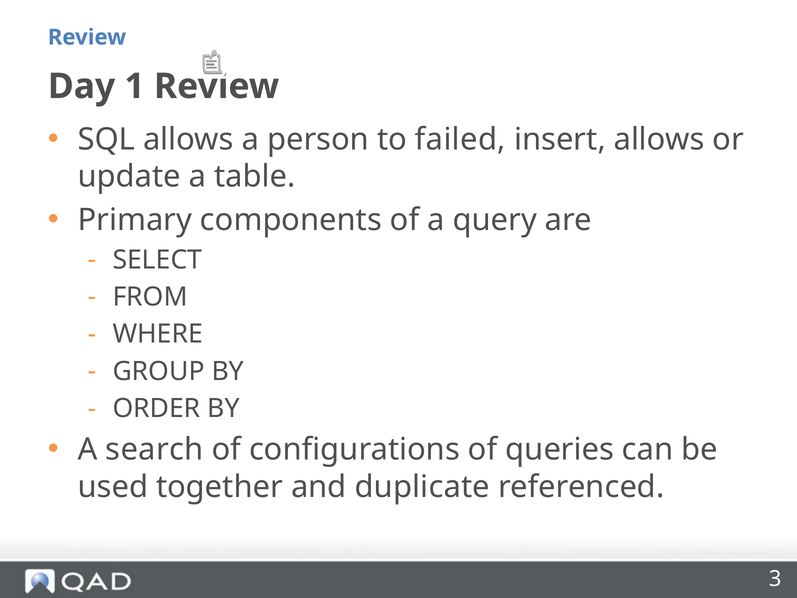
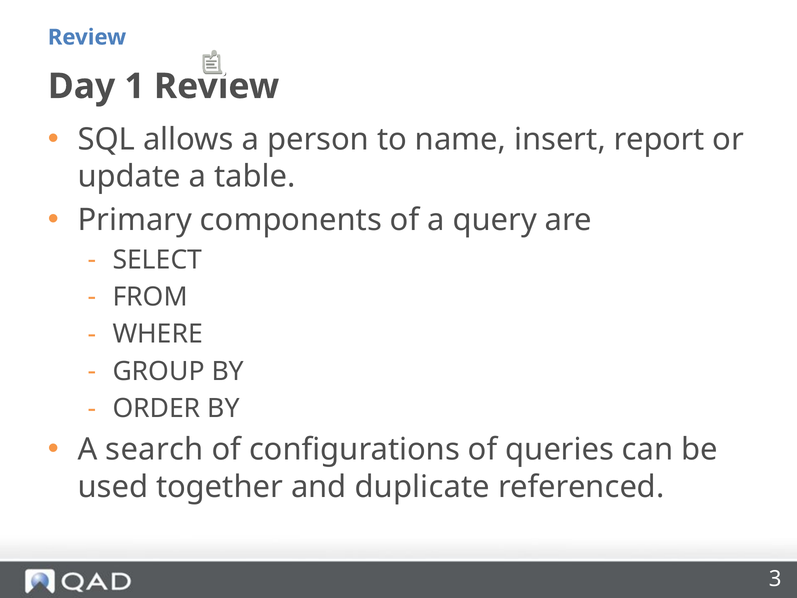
failed: failed -> name (461, 139)
insert allows: allows -> report (659, 139)
